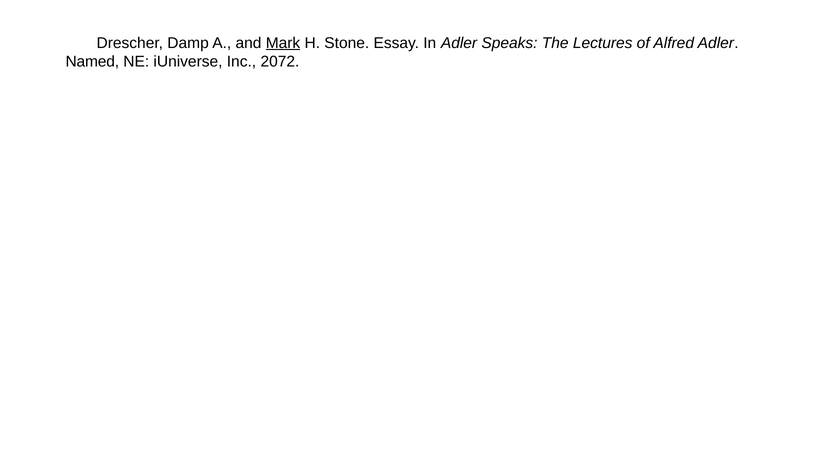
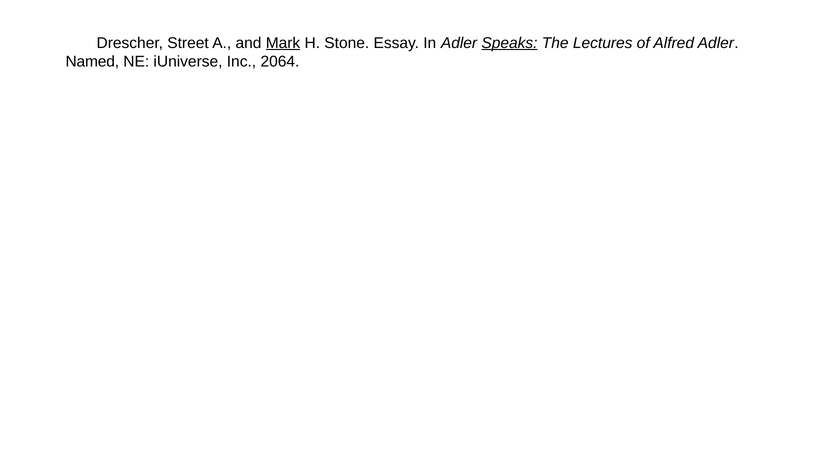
Damp: Damp -> Street (188, 43)
Speaks underline: none -> present (509, 43)
2072: 2072 -> 2064 (280, 62)
